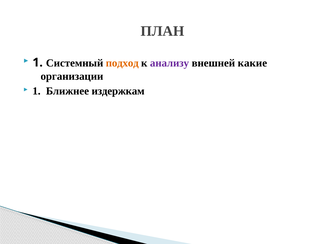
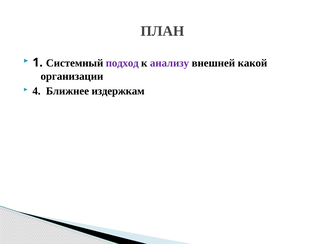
подход colour: orange -> purple (122, 63)
какие: какие -> какой (252, 63)
1: 1 -> 4 (37, 91)
